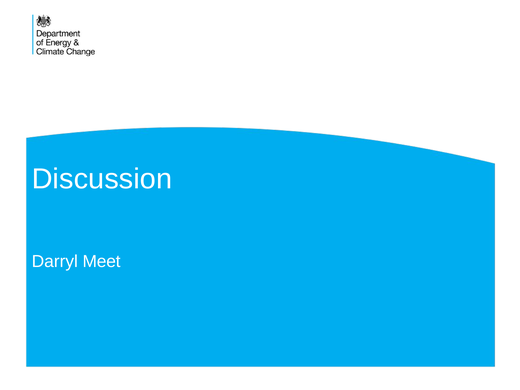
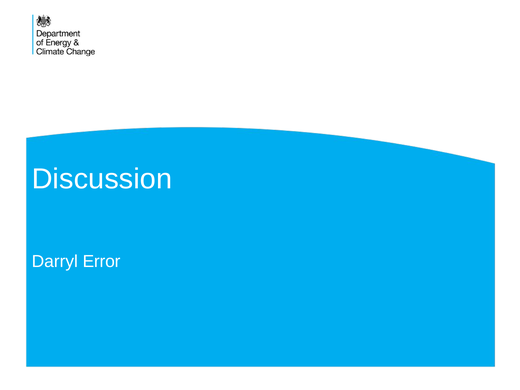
Meet: Meet -> Error (102, 261)
